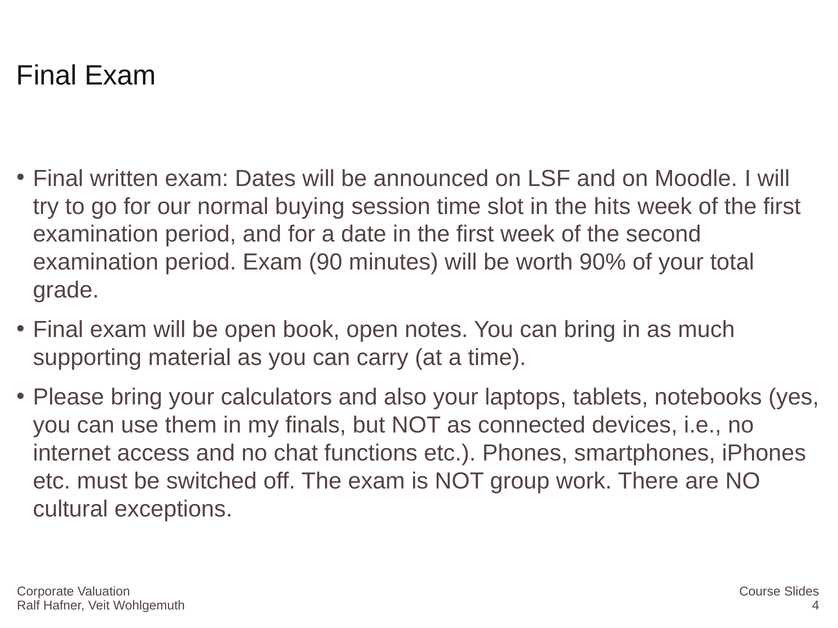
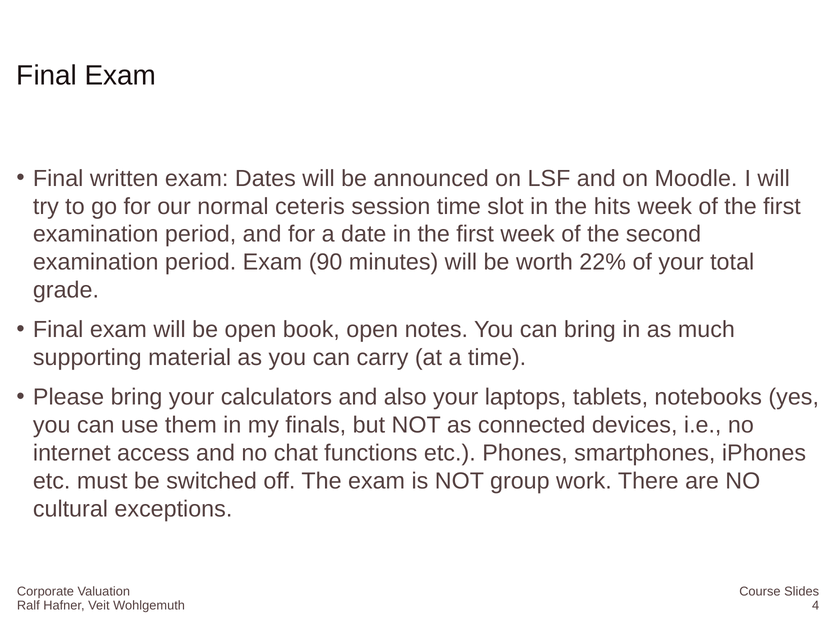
buying: buying -> ceteris (310, 207)
90%: 90% -> 22% (603, 262)
